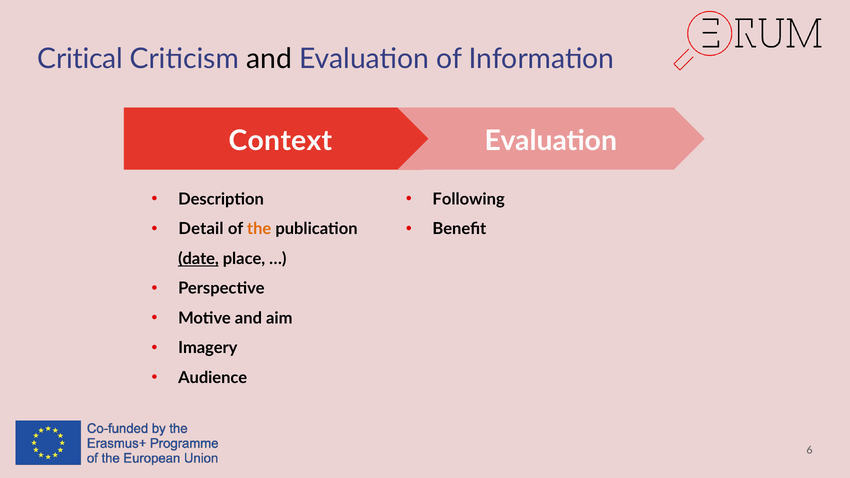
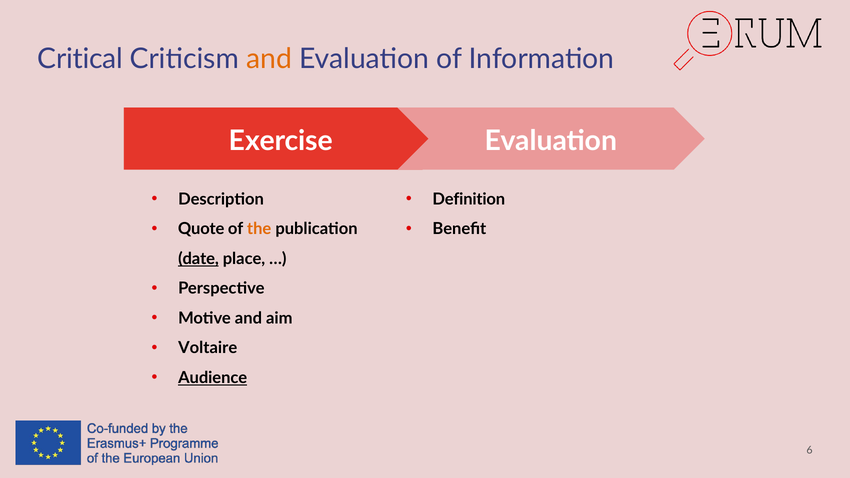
and colour: black -> orange (269, 59)
Context: Context -> Exercise (281, 141)
Following: Following -> Definition (469, 199)
Detail: Detail -> Quote (201, 229)
Imagery: Imagery -> Voltaire (208, 348)
Audience underline: none -> present (213, 378)
